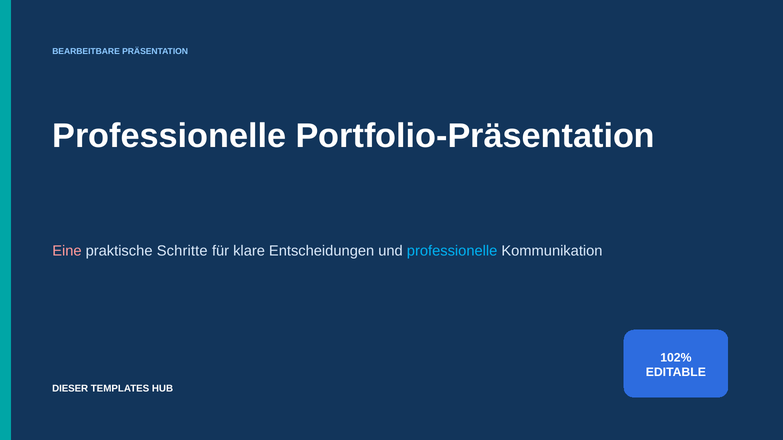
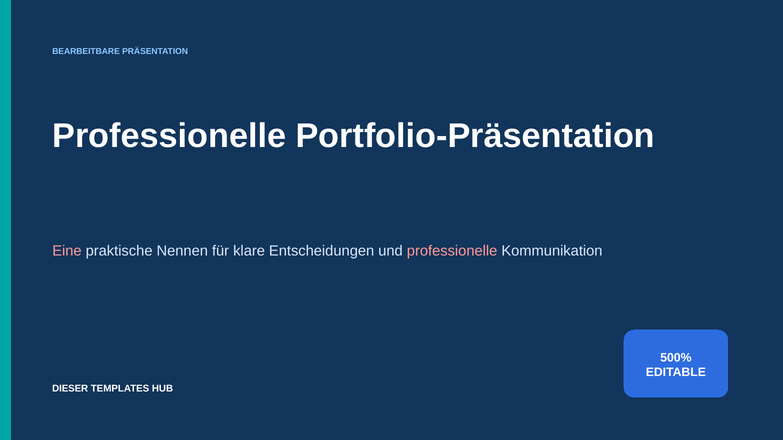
Schritte: Schritte -> Nennen (182, 251)
professionelle colour: light blue -> pink (452, 251)
102%: 102% -> 500% (676, 358)
